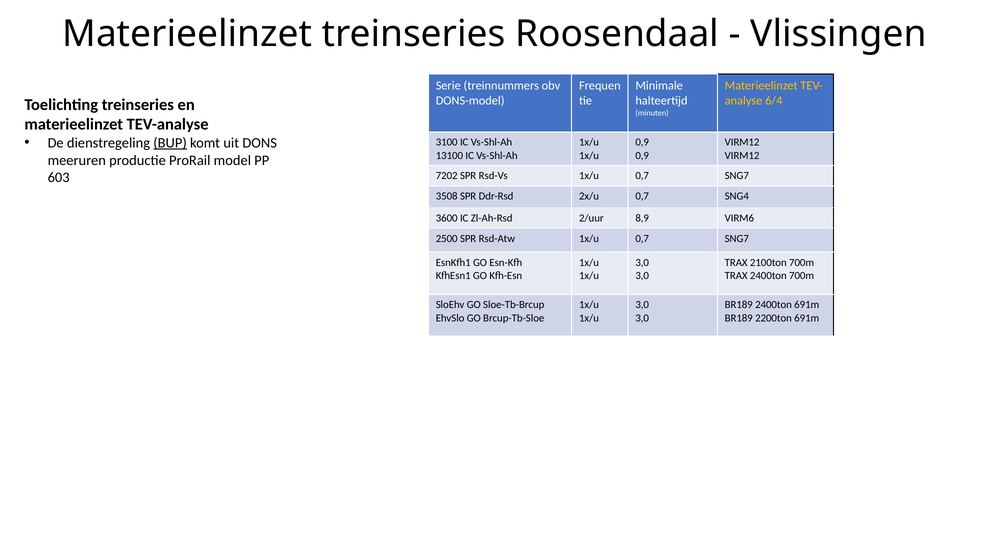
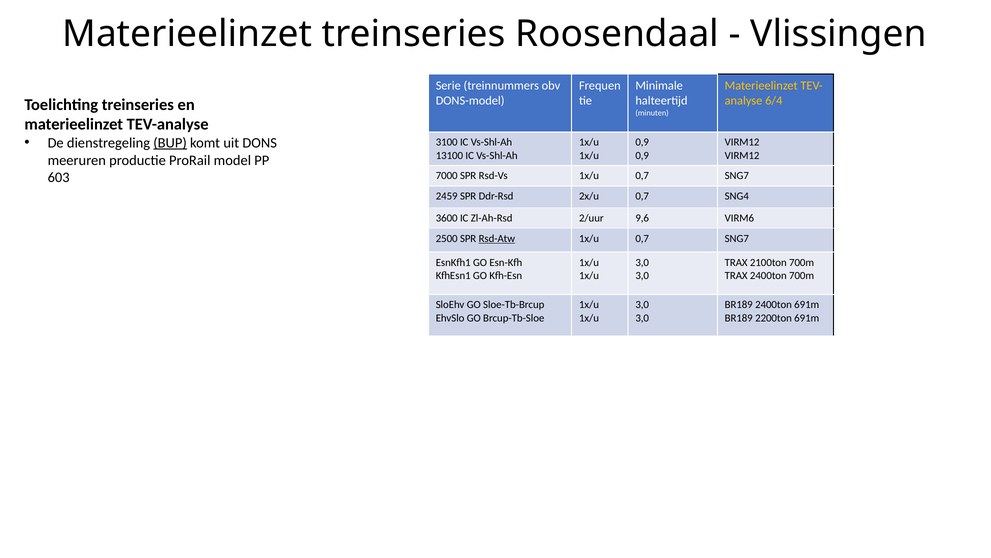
7202: 7202 -> 7000 (447, 176)
3508: 3508 -> 2459 (447, 196)
8,9: 8,9 -> 9,6 (642, 218)
Rsd-Atw underline: none -> present (497, 238)
